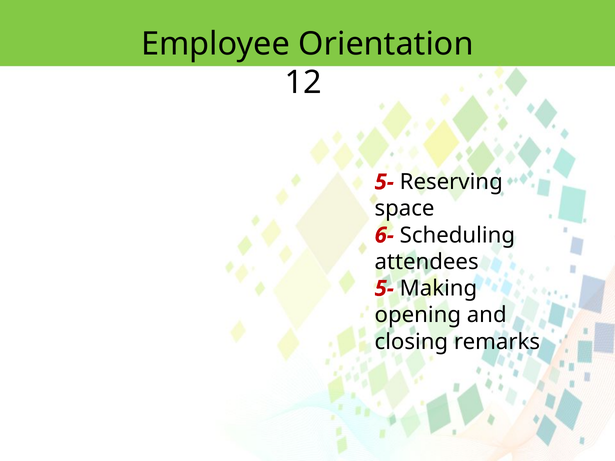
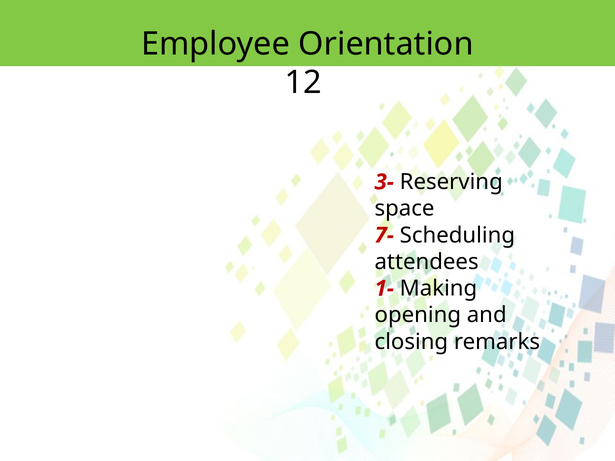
5-: 5- -> 3- (384, 182)
6-: 6- -> 7- (384, 235)
5-: 5- -> 1- (384, 289)
